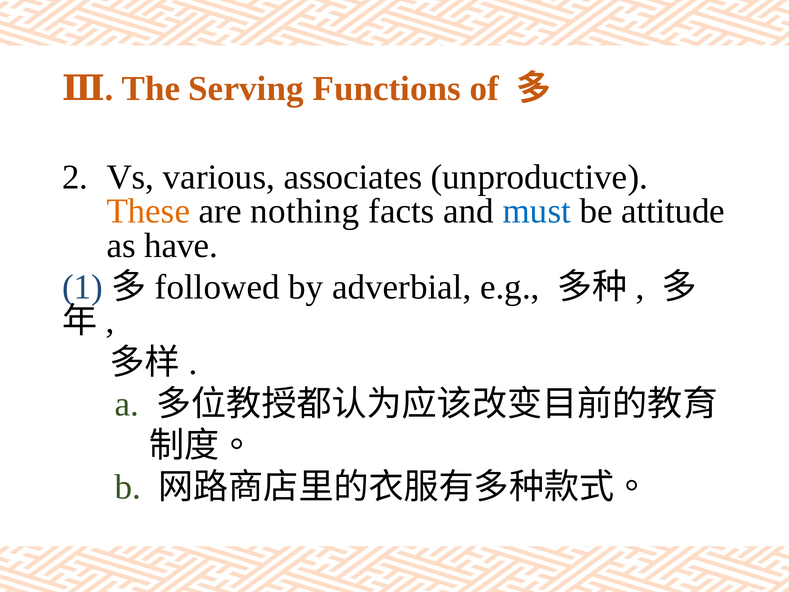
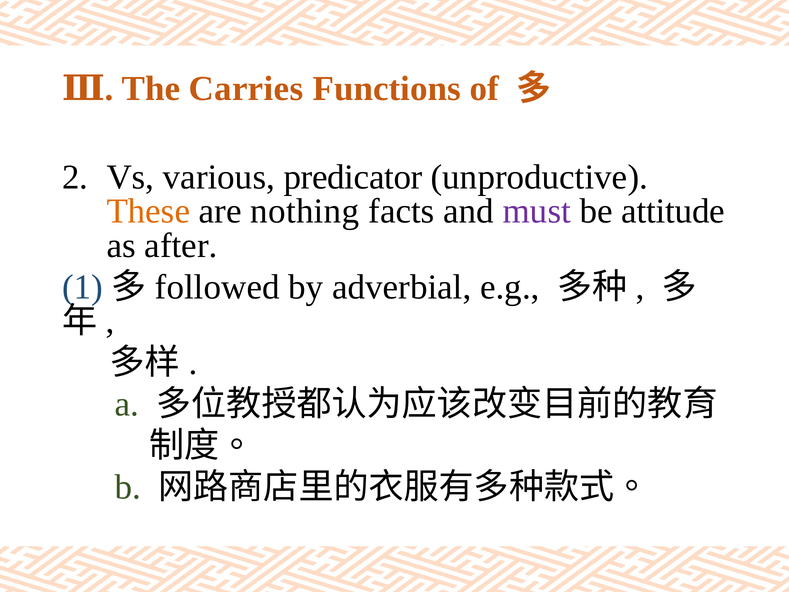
Serving: Serving -> Carries (246, 88)
associates: associates -> predicator (353, 177)
must colour: blue -> purple (537, 211)
have: have -> after (181, 245)
